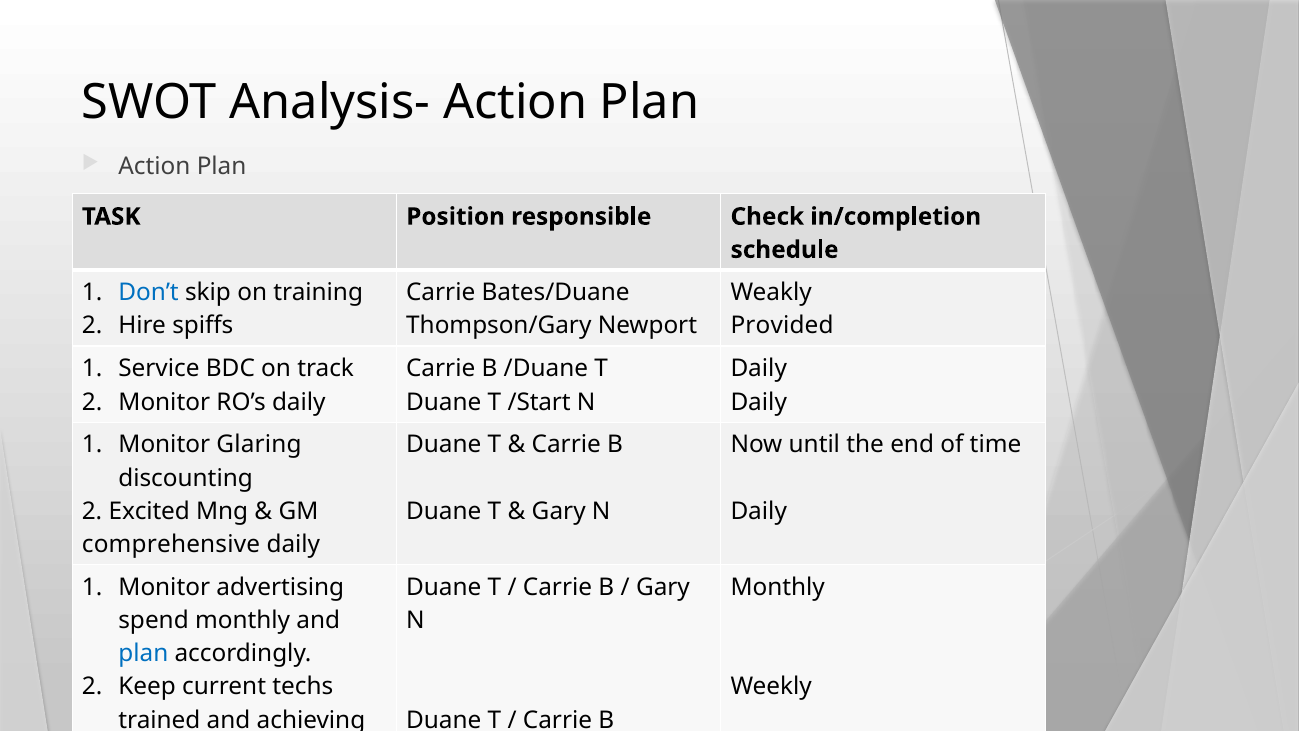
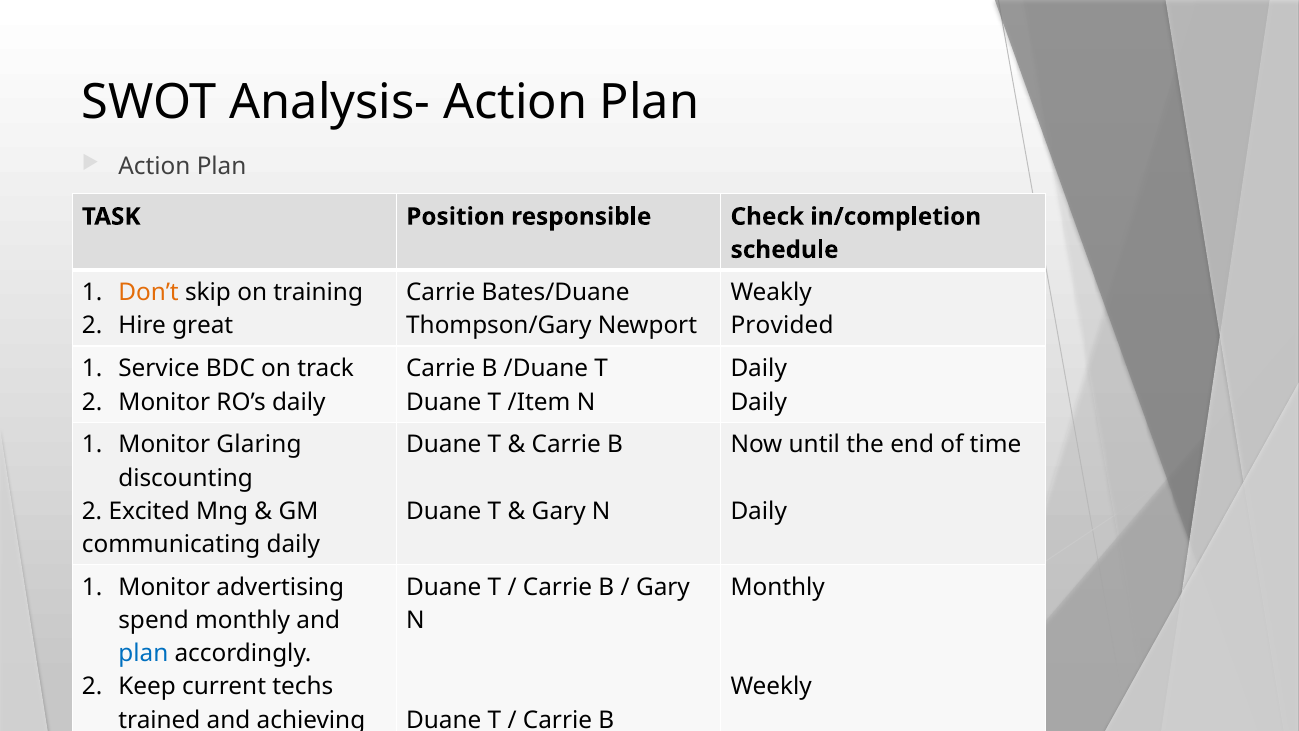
Don’t colour: blue -> orange (149, 293)
spiffs: spiffs -> great (203, 326)
/Start: /Start -> /Item (539, 402)
comprehensive: comprehensive -> communicating (171, 544)
